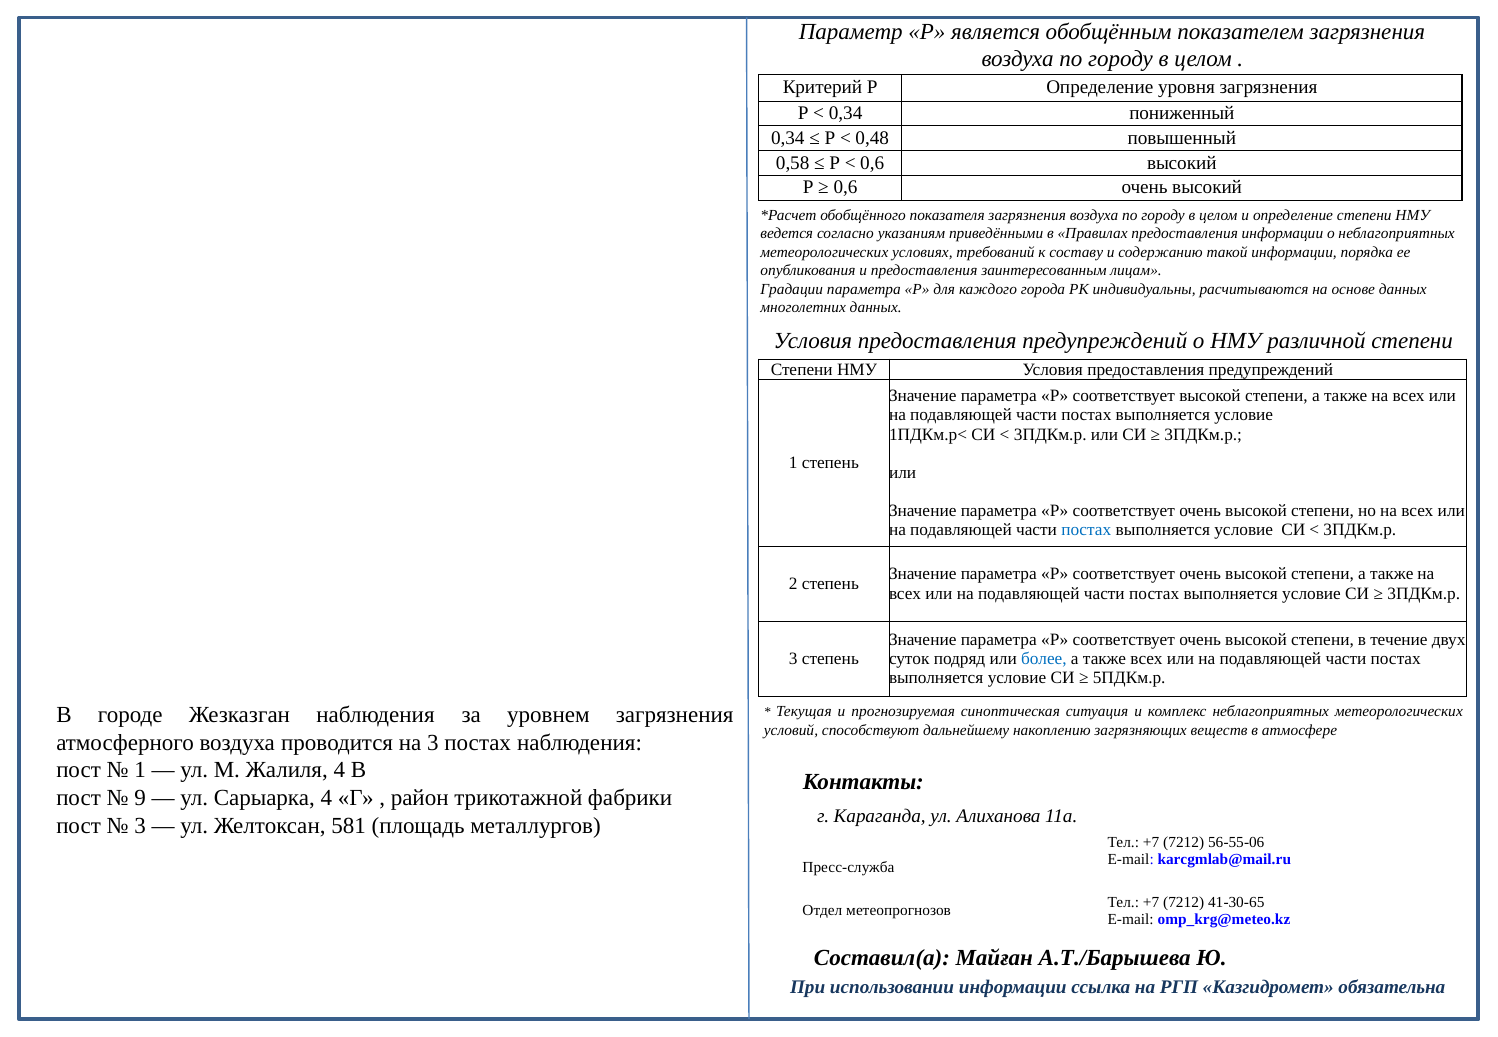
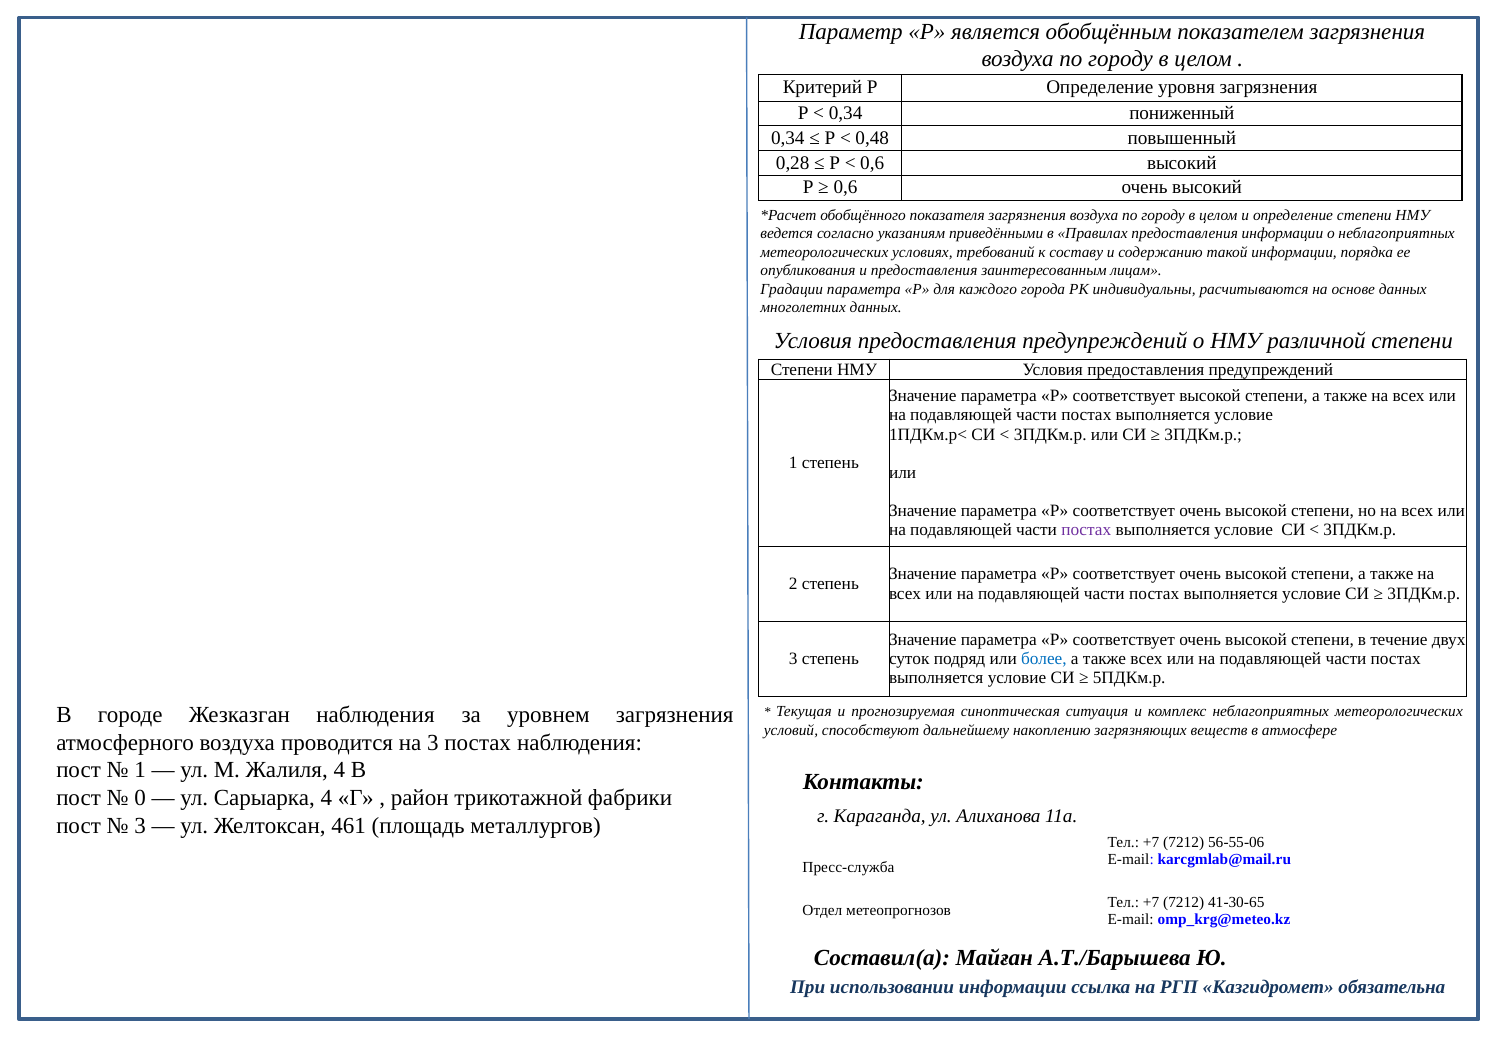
0,58: 0,58 -> 0,28 (793, 163)
постах colour: blue -> purple (1086, 530)
9: 9 -> 0 (140, 798)
581: 581 -> 461 (349, 826)
